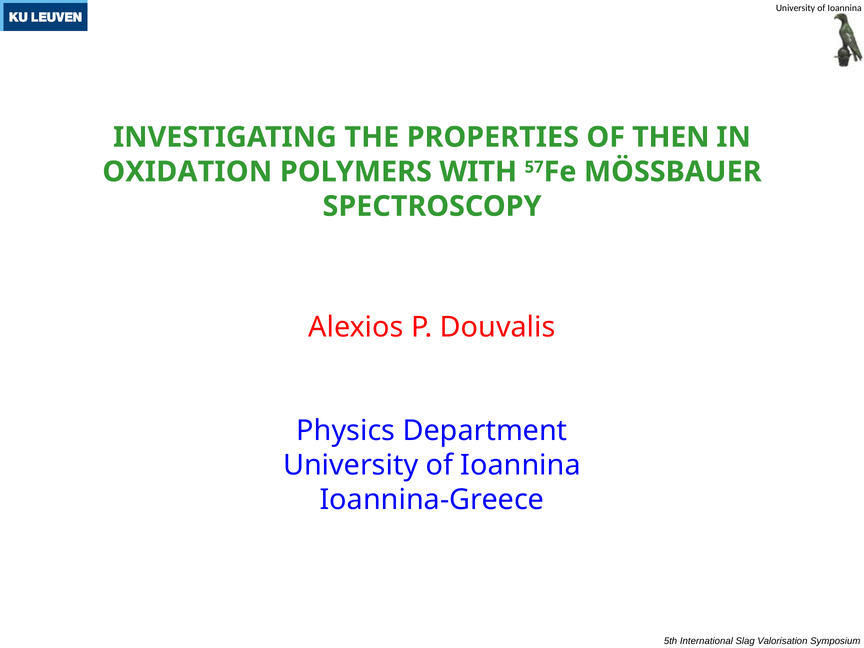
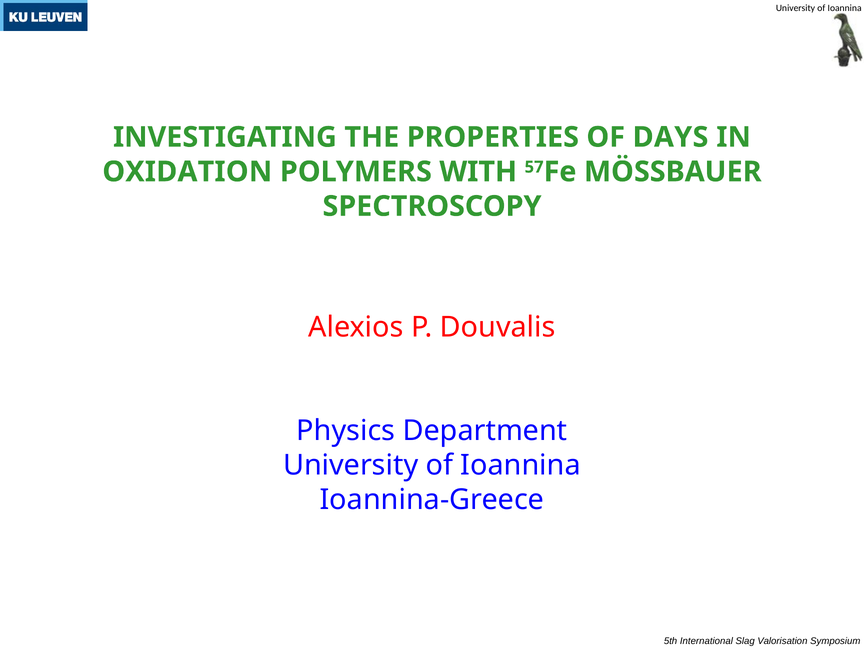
THEN: THEN -> DAYS (671, 137)
